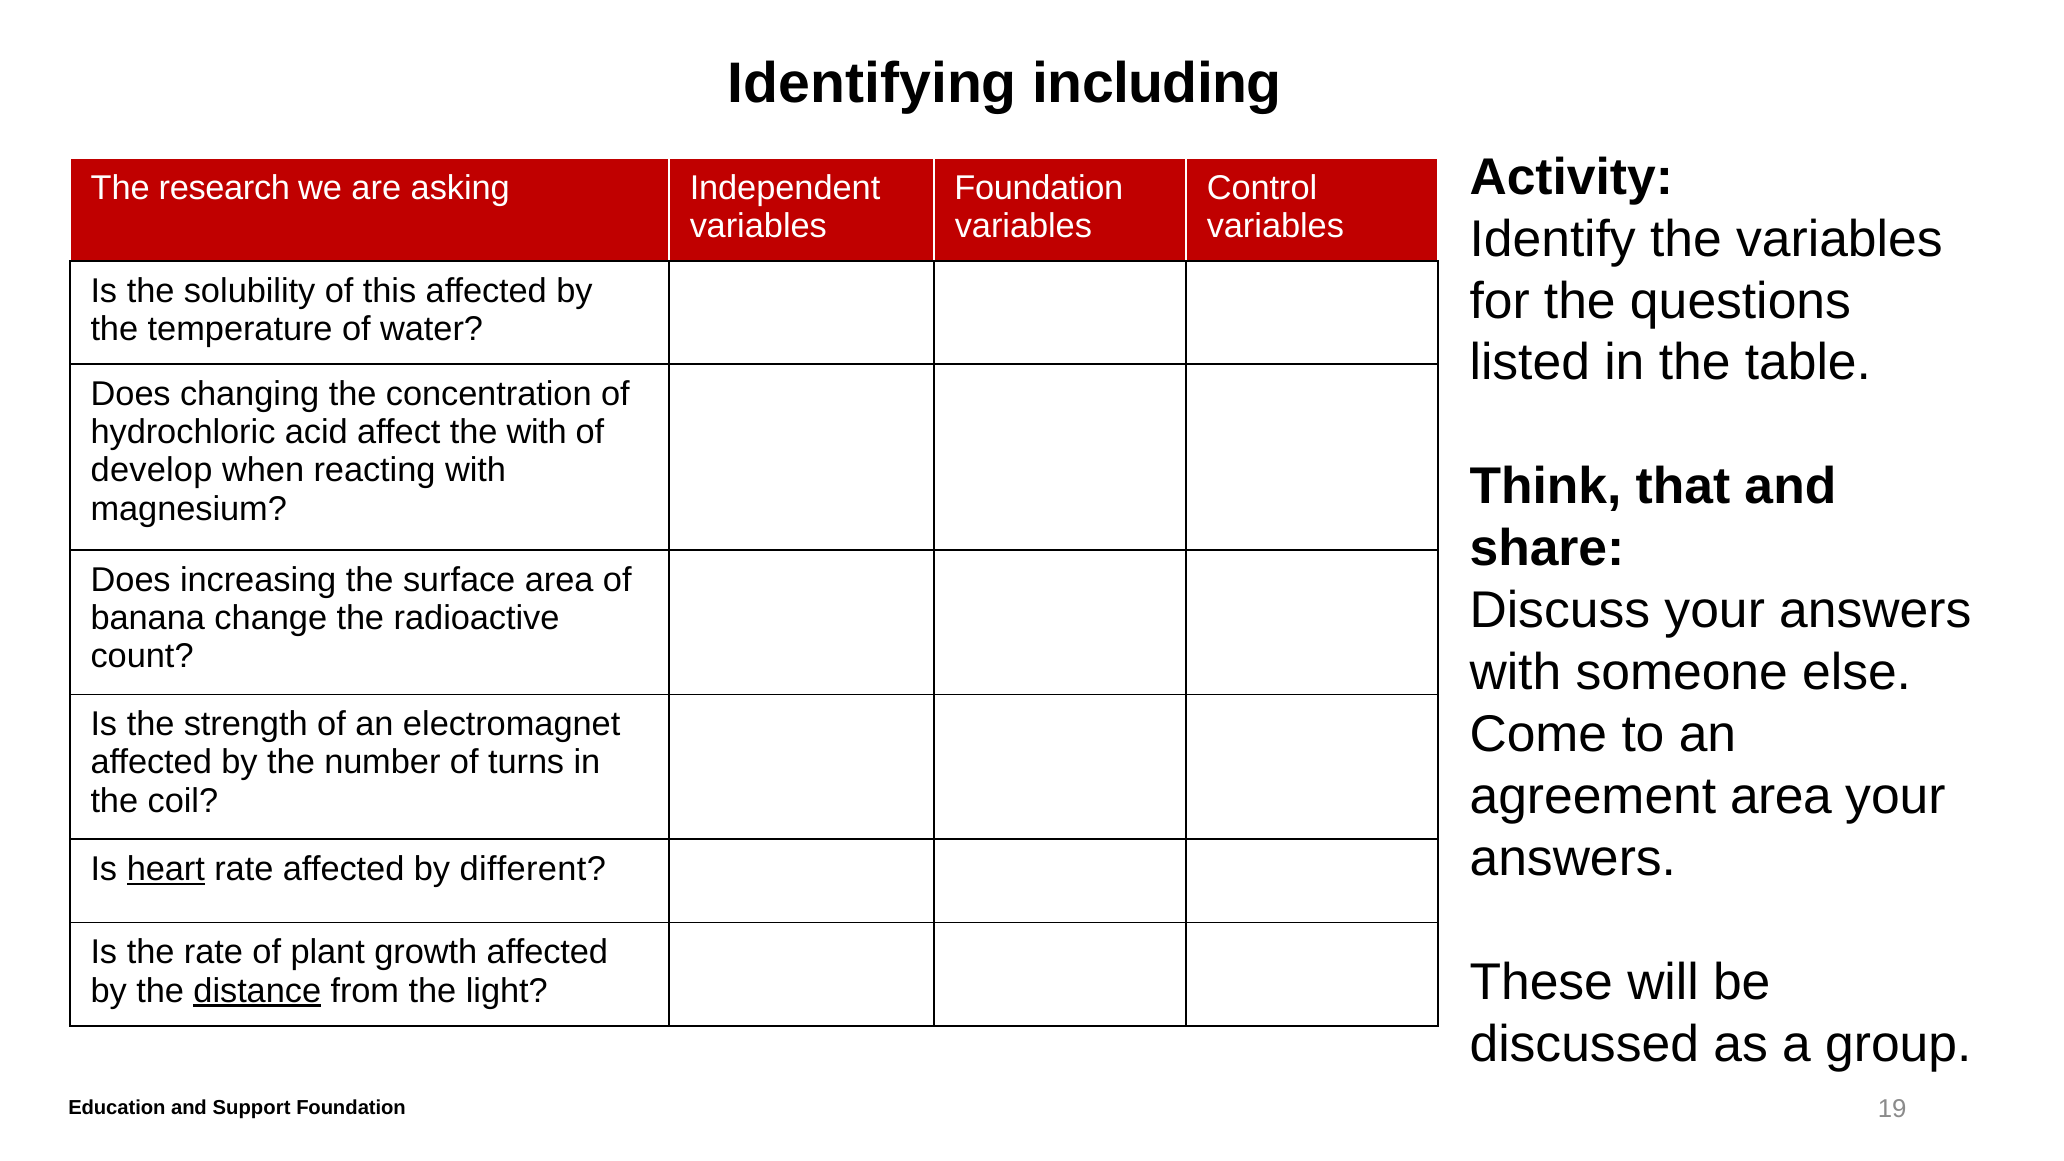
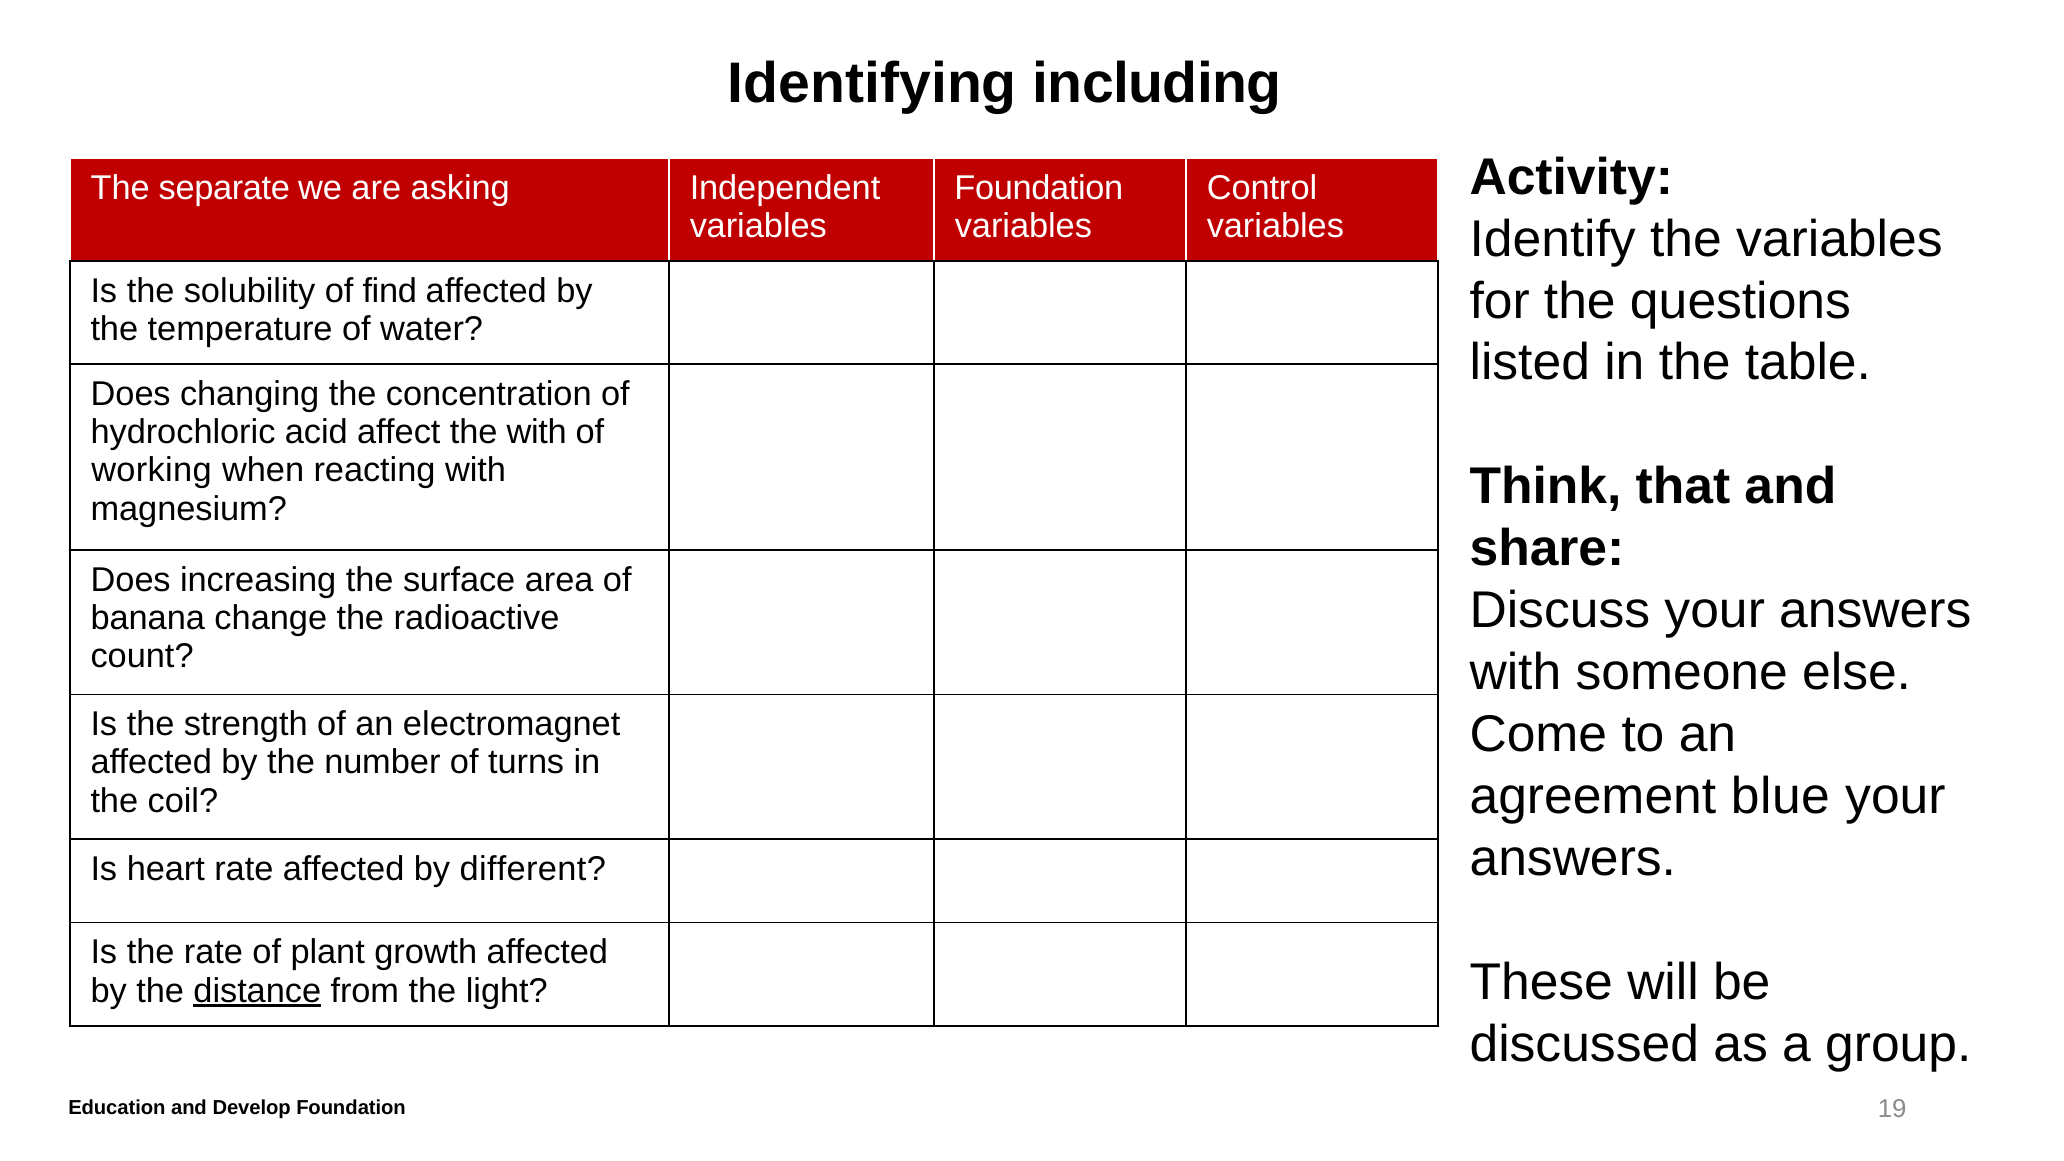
research: research -> separate (224, 188)
this: this -> find (390, 291)
develop: develop -> working (152, 471)
agreement area: area -> blue (1780, 796)
heart underline: present -> none (166, 869)
Support: Support -> Develop (252, 1108)
